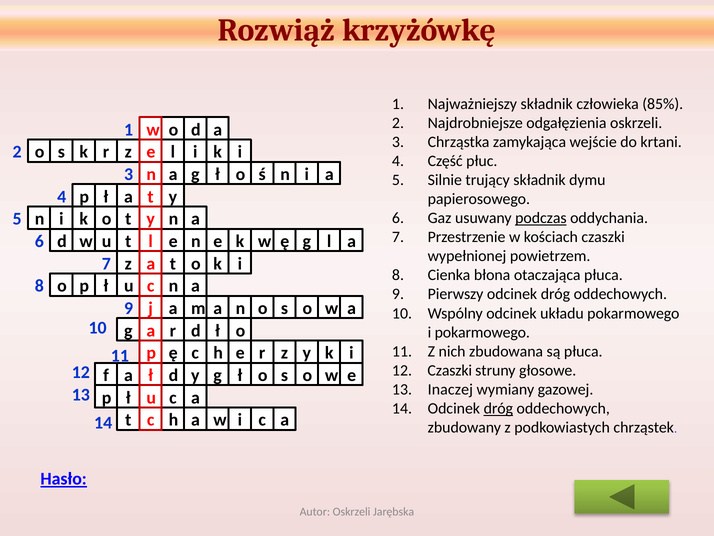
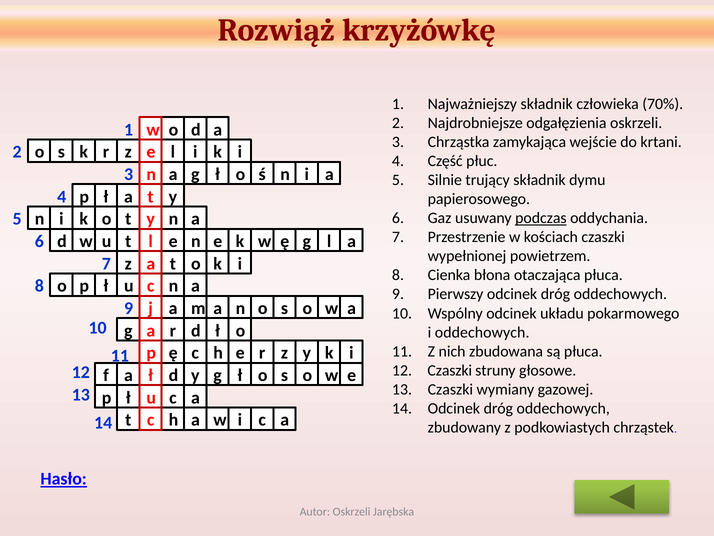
85%: 85% -> 70% (663, 104)
i pokarmowego: pokarmowego -> oddechowych (482, 332)
13 Inaczej: Inaczej -> Czaszki (450, 389)
dróg underline: present -> none (498, 408)
